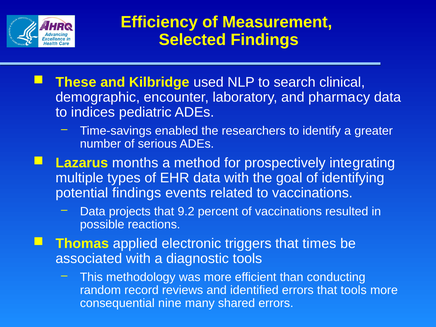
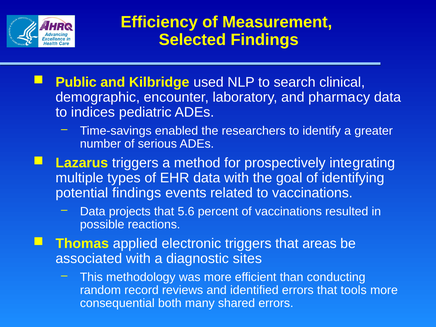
These: These -> Public (76, 82)
Lazarus months: months -> triggers (135, 163)
9.2: 9.2 -> 5.6 (186, 211)
times: times -> areas (320, 244)
diagnostic tools: tools -> sites (247, 259)
nine: nine -> both (170, 303)
